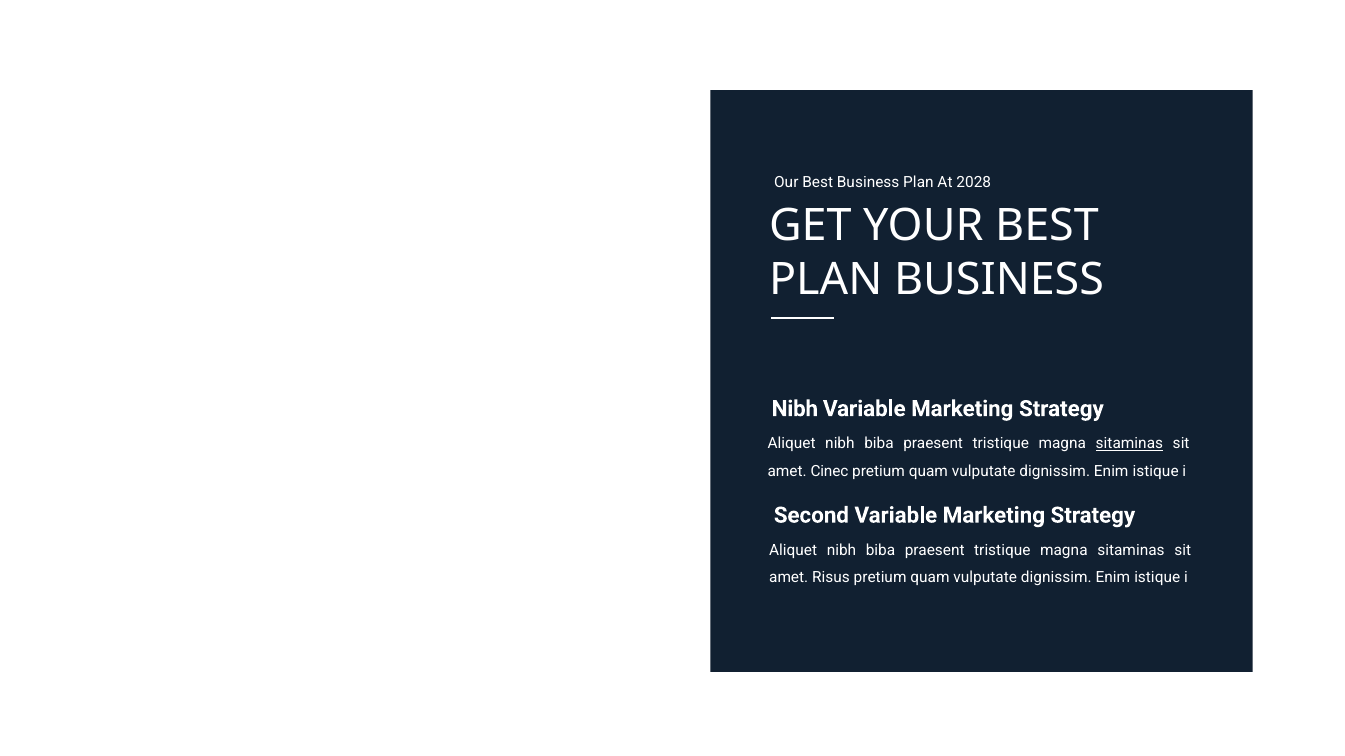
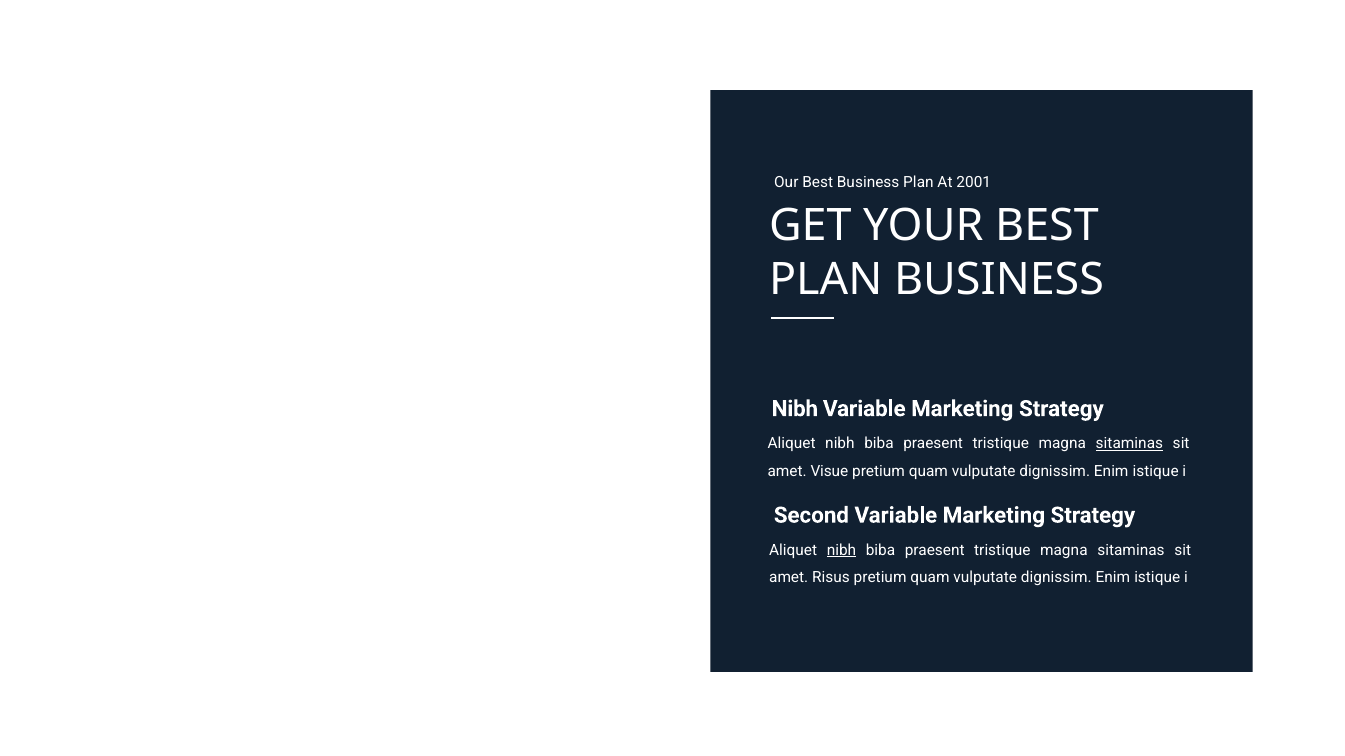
2028: 2028 -> 2001 (974, 183)
Cinec: Cinec -> Visue (829, 472)
nibh underline: none -> present (841, 550)
